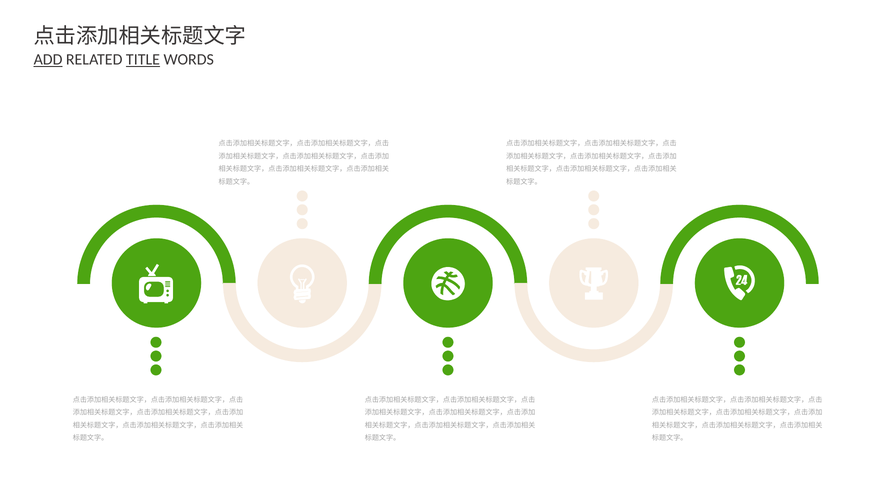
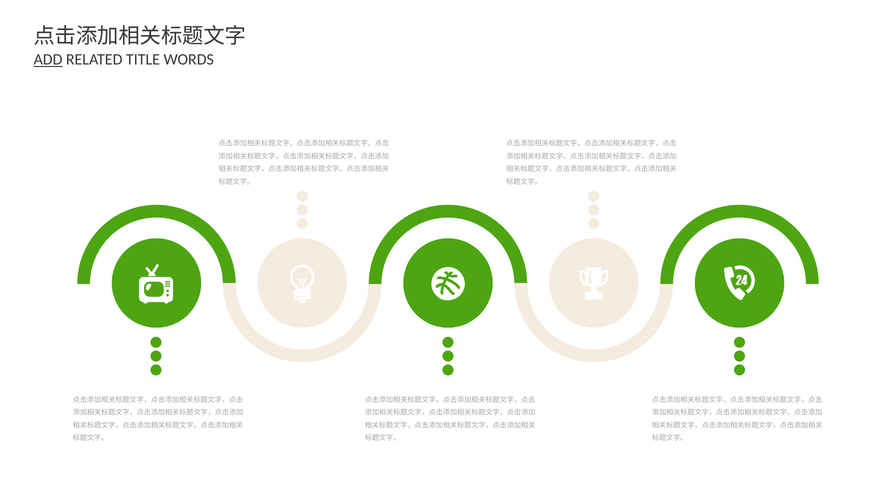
TITLE underline: present -> none (143, 60)
